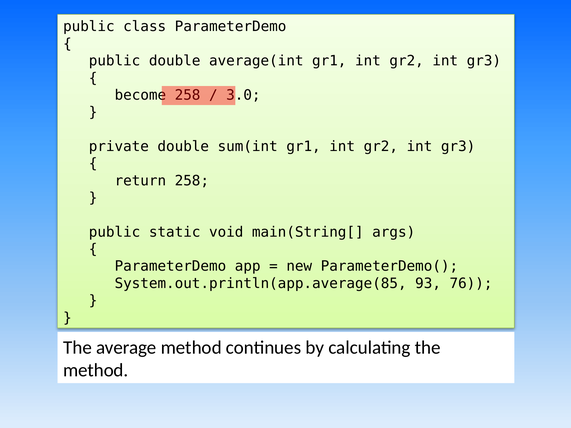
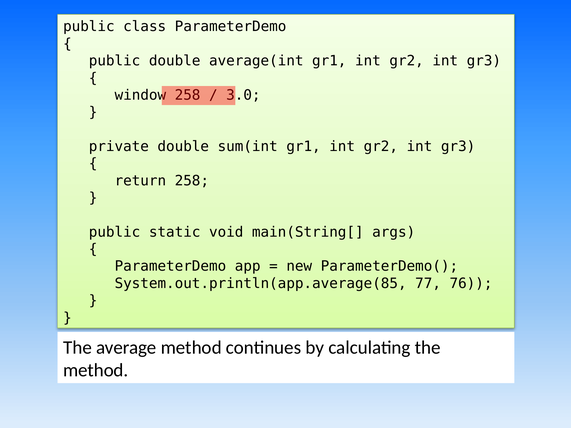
become: become -> window (140, 95)
93: 93 -> 77 (428, 284)
